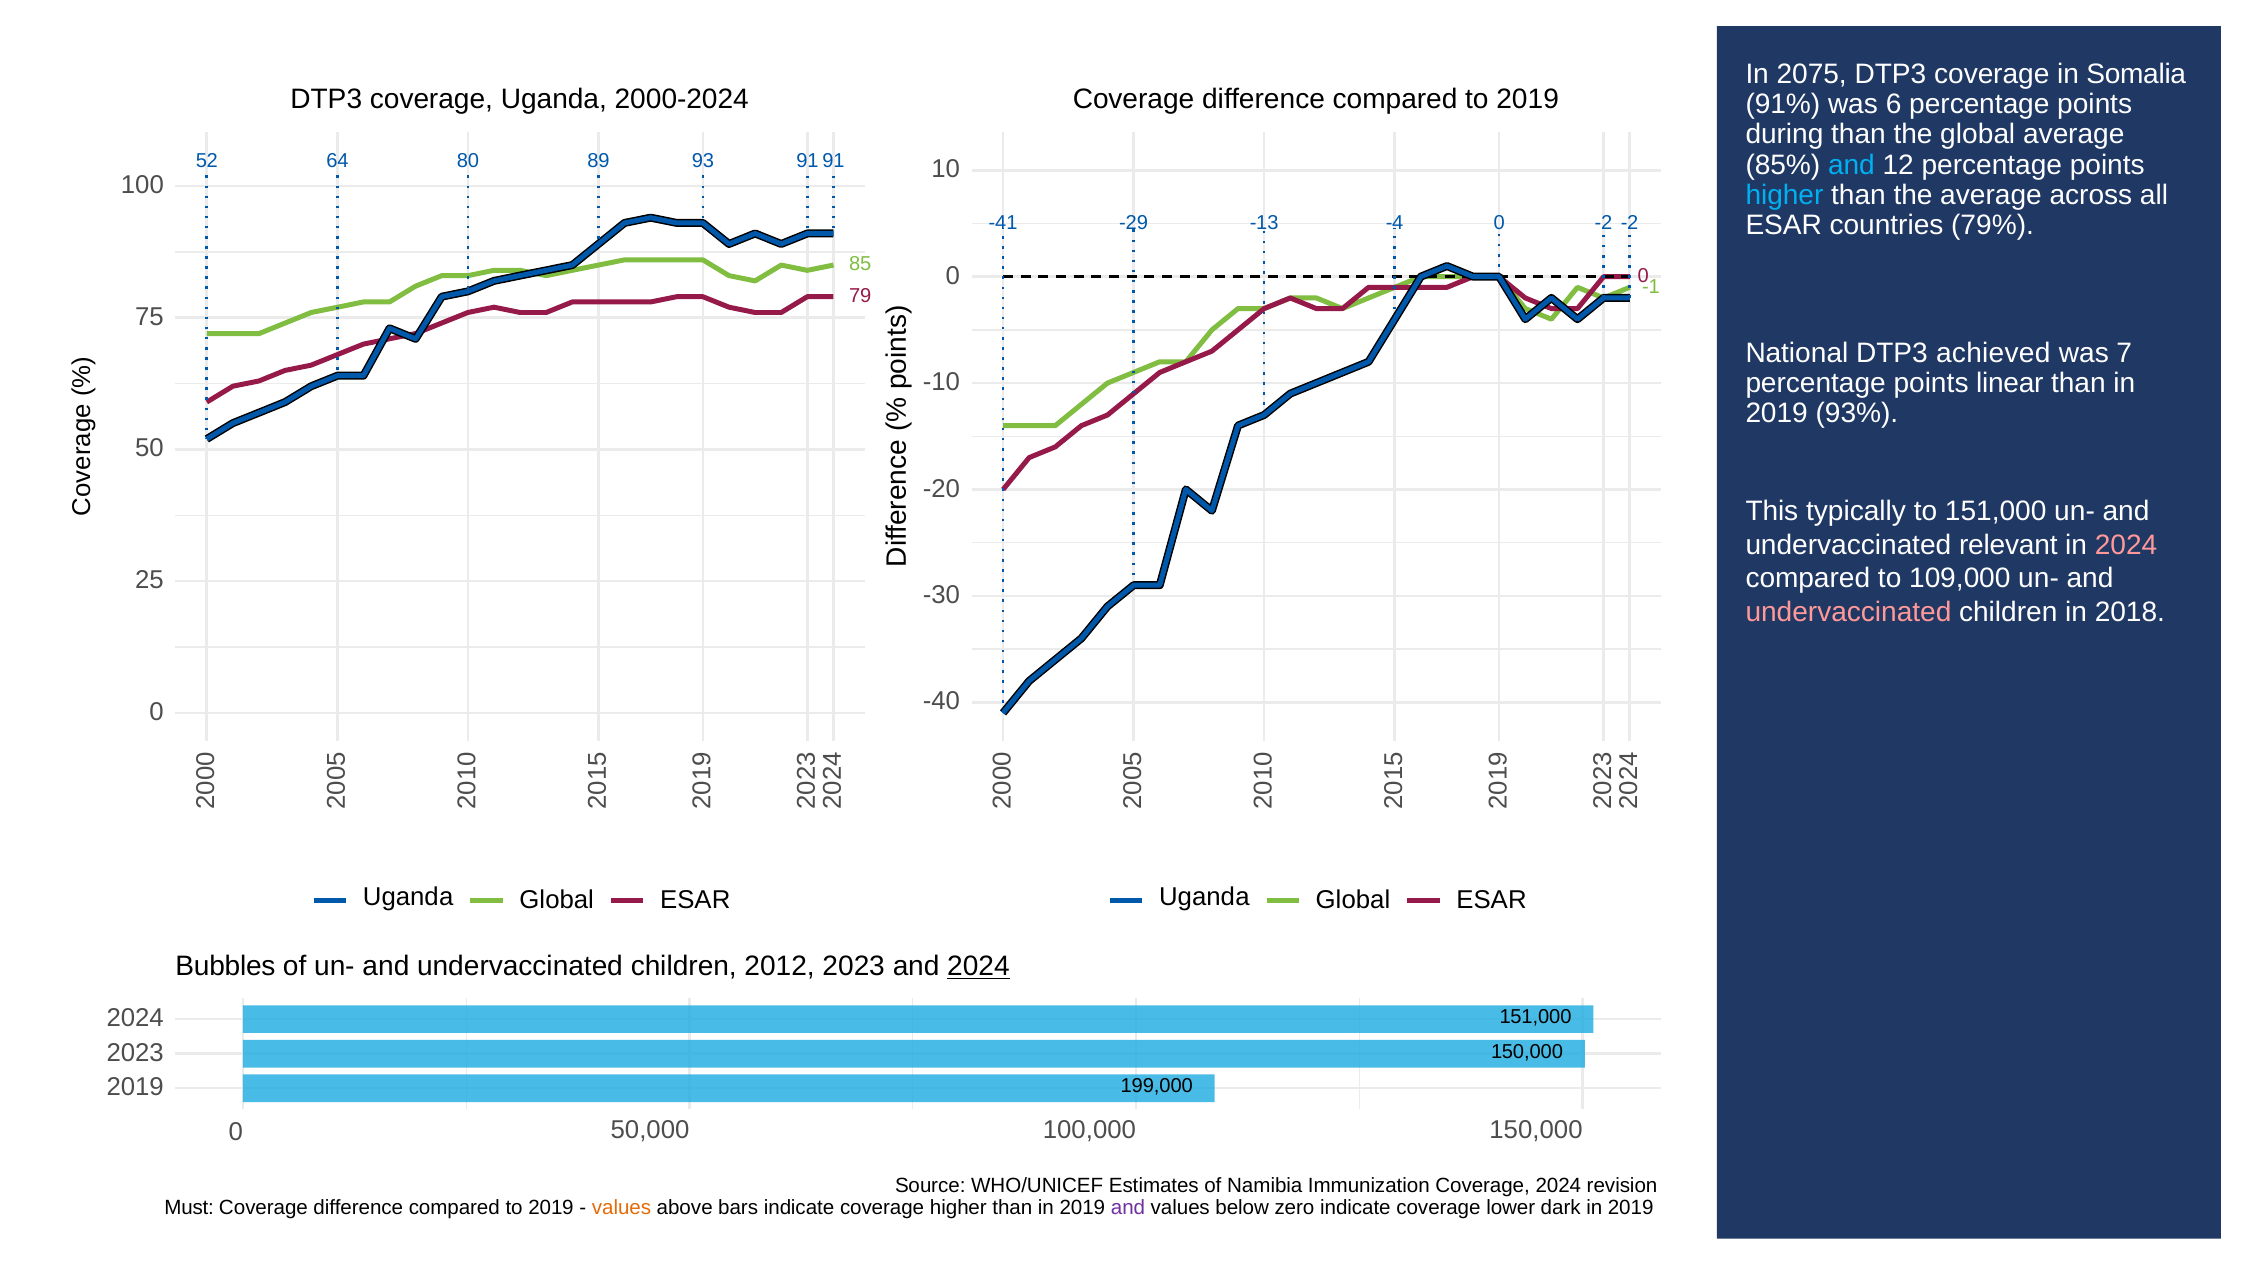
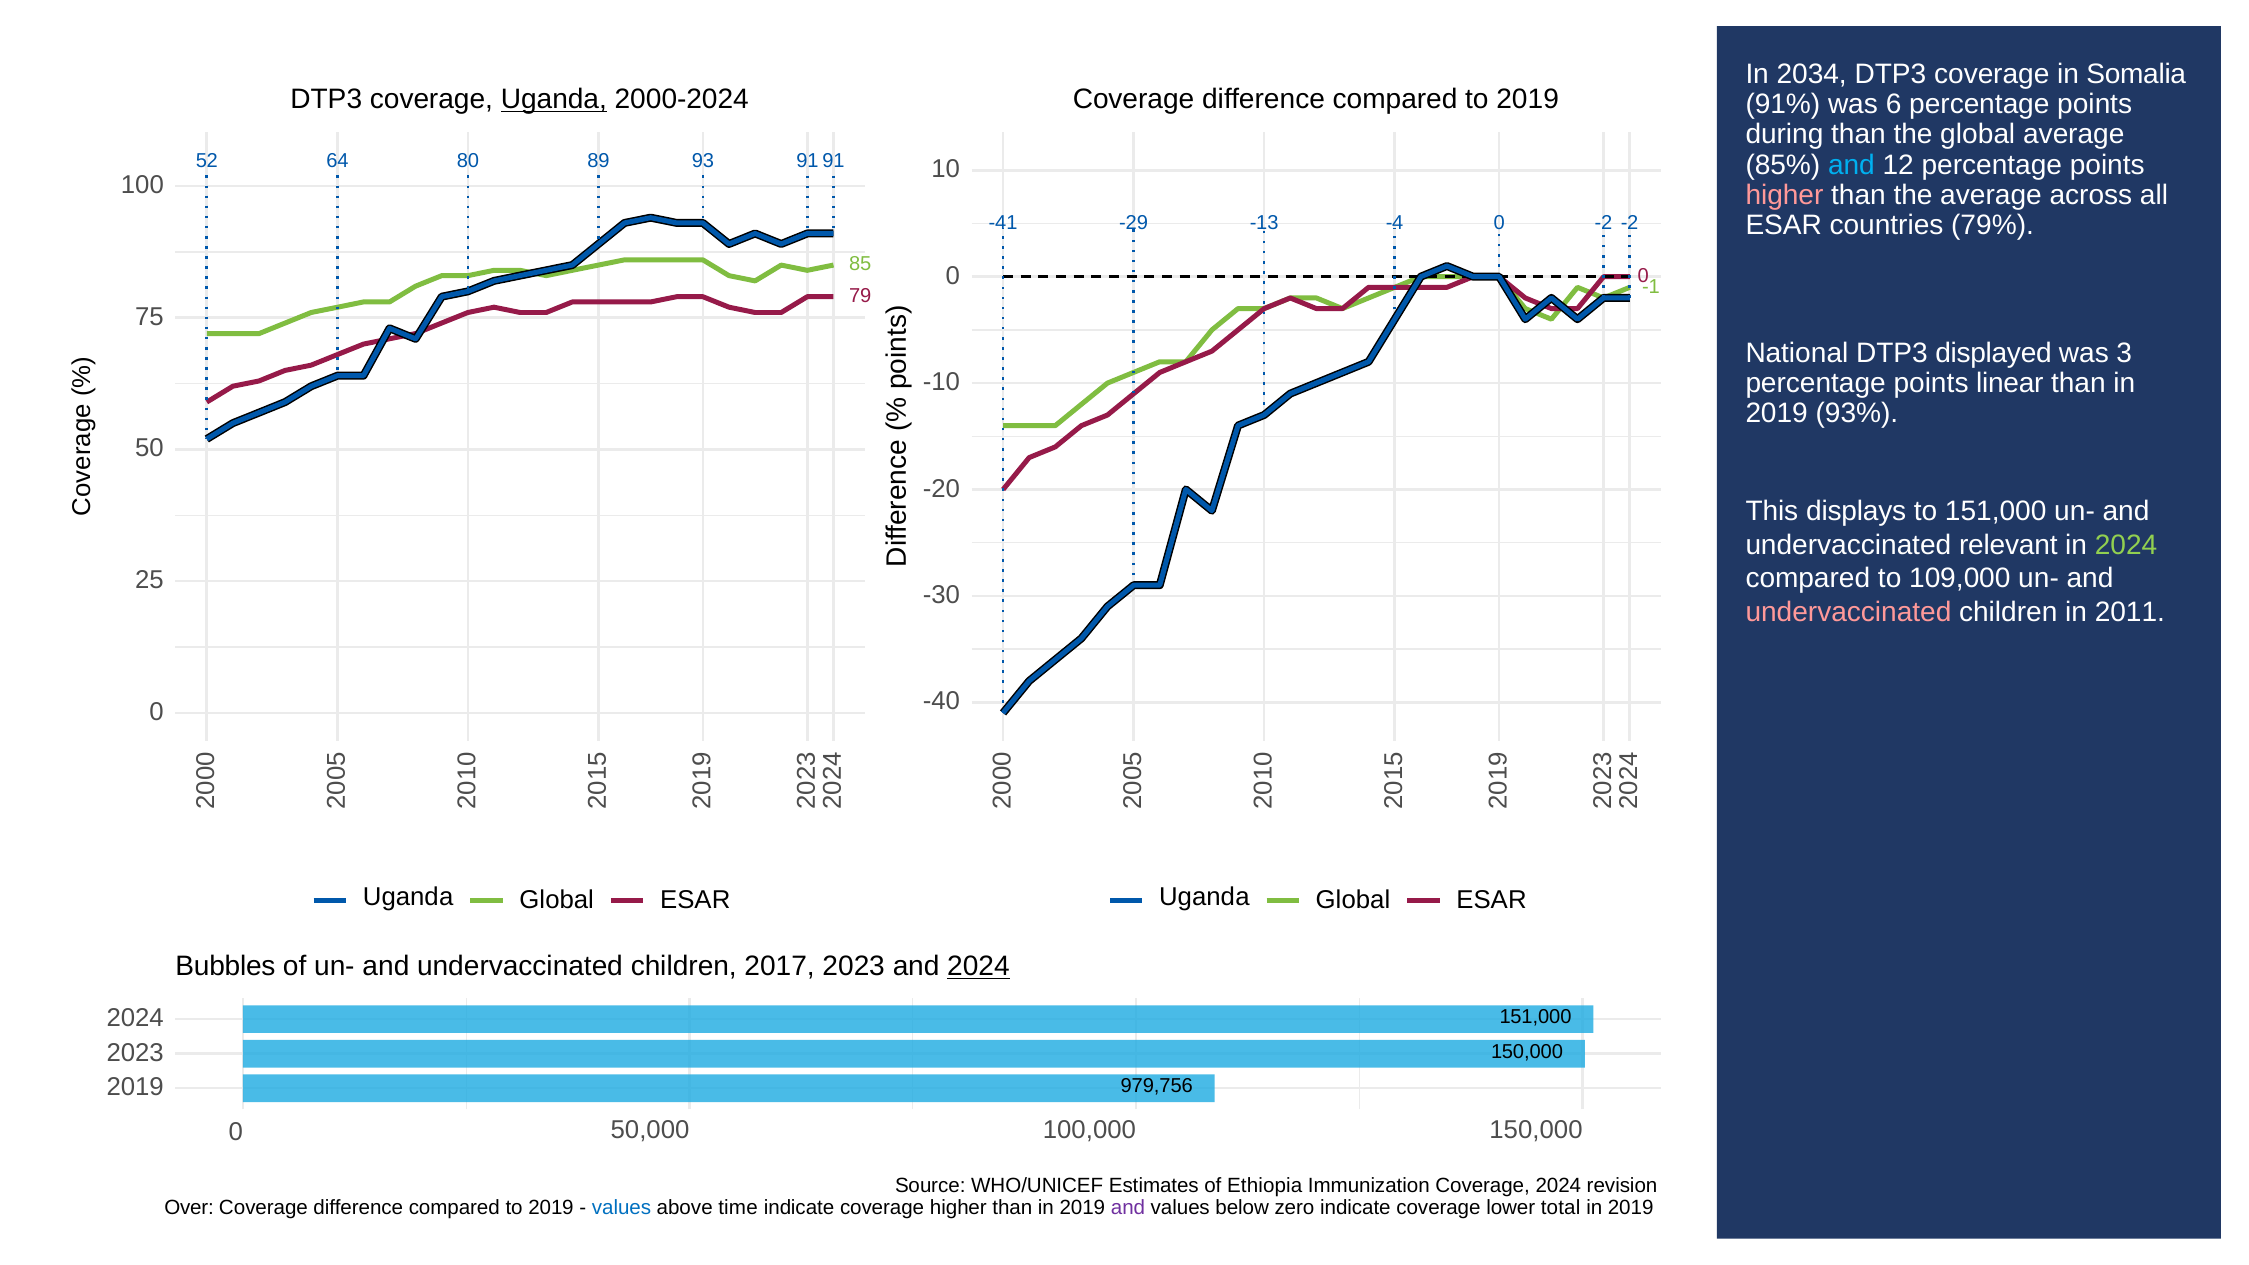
2075: 2075 -> 2034 (1812, 74)
Uganda underline: none -> present (554, 99)
higher colour: light blue -> pink (1784, 195)
achieved: achieved -> displayed (1994, 353)
was 7: 7 -> 3 (2124, 353)
typically: typically -> displays (1856, 511)
2024 colour: pink -> light green (2126, 545)
2018: 2018 -> 2011 (2130, 612)
2012: 2012 -> 2017 (780, 967)
199,000: 199,000 -> 979,756 (1157, 1086)
Namibia: Namibia -> Ethiopia (1265, 1186)
Must: Must -> Over (189, 1208)
values colour: orange -> blue (622, 1208)
bars: bars -> time (738, 1208)
dark: dark -> total (1561, 1208)
